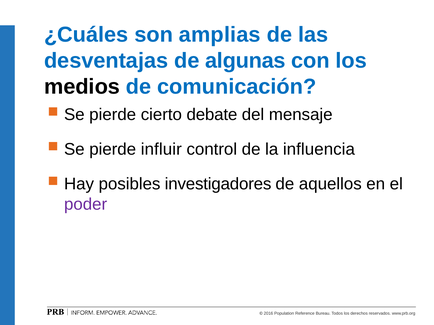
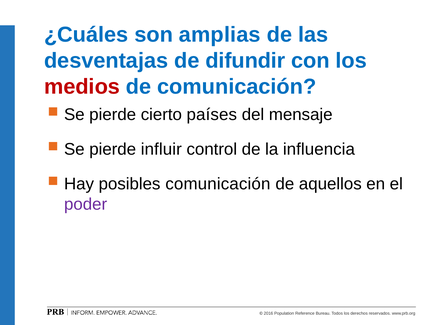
algunas: algunas -> difundir (245, 61)
medios colour: black -> red (82, 87)
debate: debate -> países (212, 115)
posibles investigadores: investigadores -> comunicación (218, 184)
